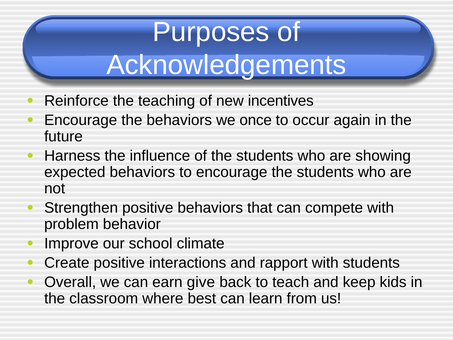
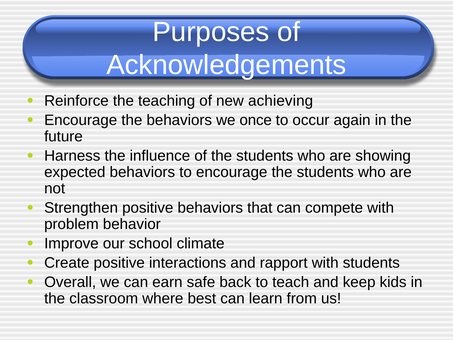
incentives: incentives -> achieving (281, 101)
give: give -> safe (201, 282)
